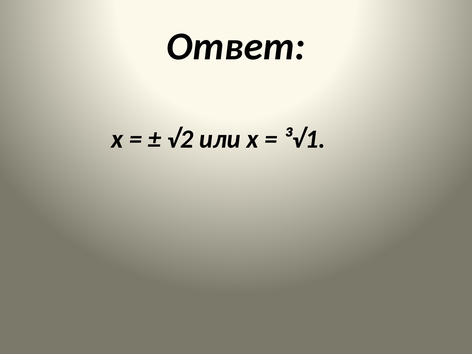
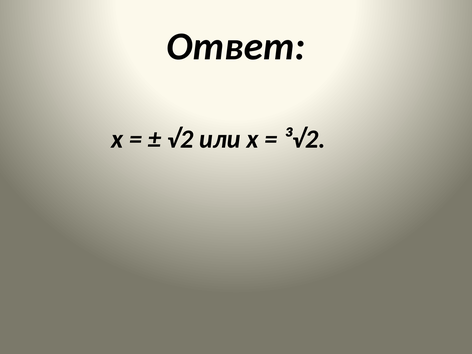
³√1: ³√1 -> ³√2 (304, 139)
